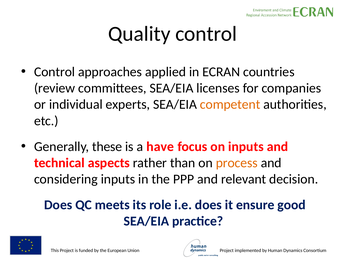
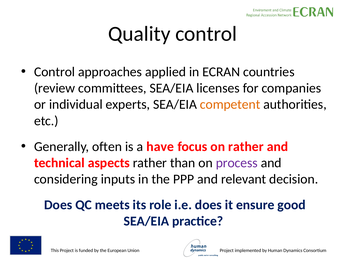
these: these -> often (107, 147)
on inputs: inputs -> rather (246, 147)
process colour: orange -> purple (237, 163)
